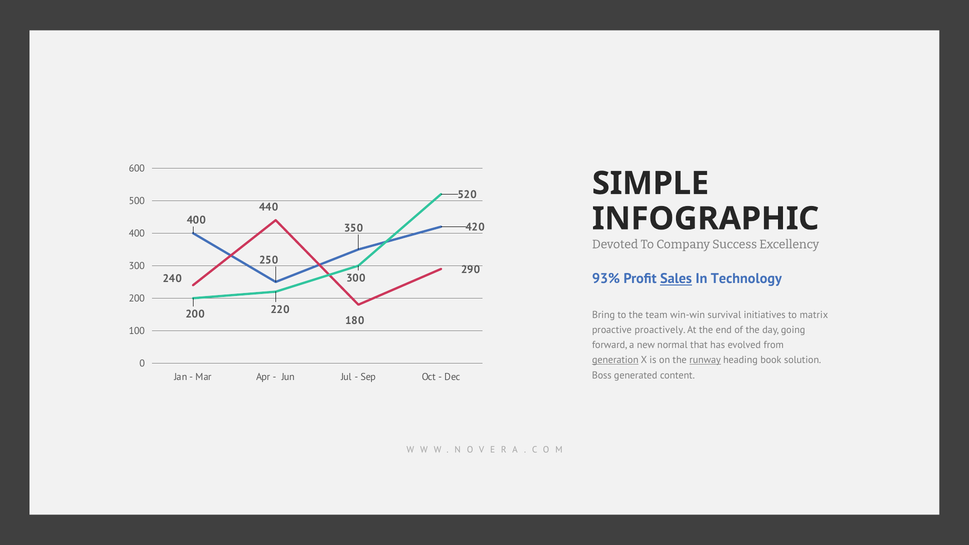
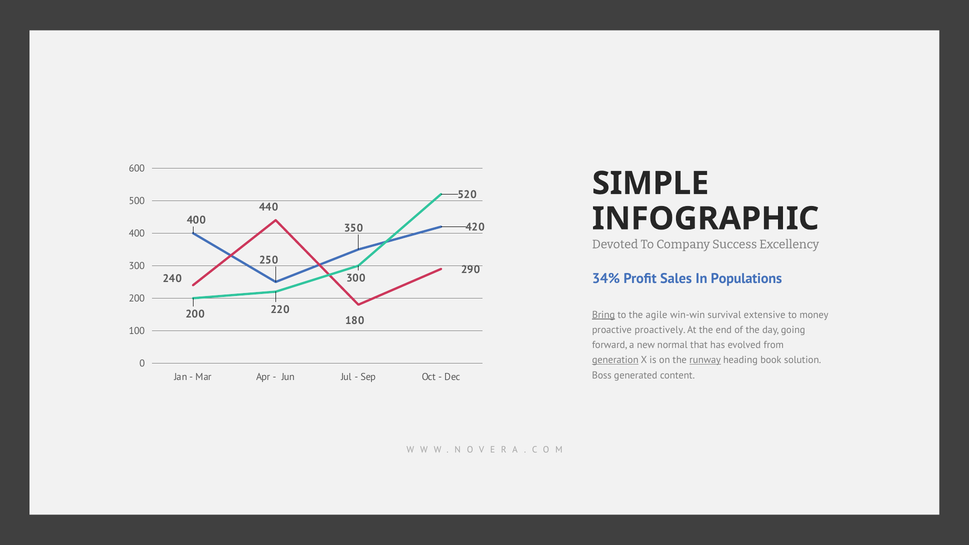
93%: 93% -> 34% (606, 279)
Sales underline: present -> none (676, 279)
Technology: Technology -> Populations (746, 279)
Bring underline: none -> present (603, 315)
team: team -> agile (657, 315)
initiatives: initiatives -> extensive (765, 315)
matrix: matrix -> money (814, 315)
